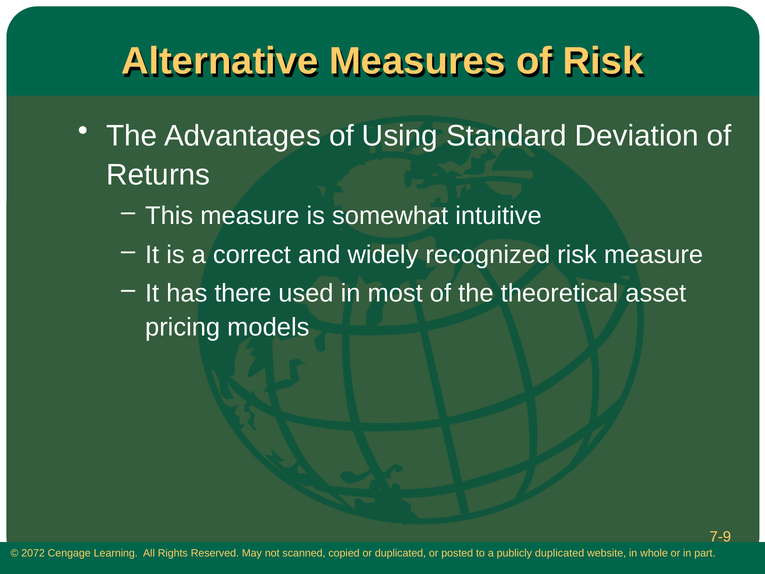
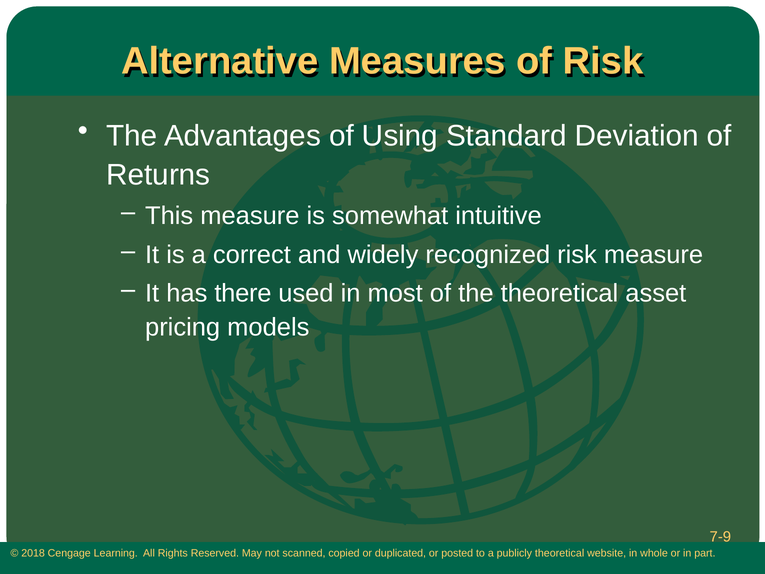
2072: 2072 -> 2018 (33, 553)
publicly duplicated: duplicated -> theoretical (560, 553)
